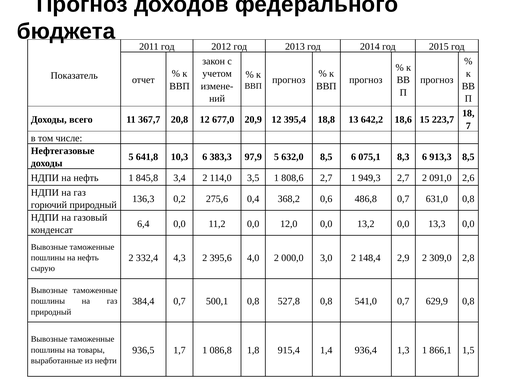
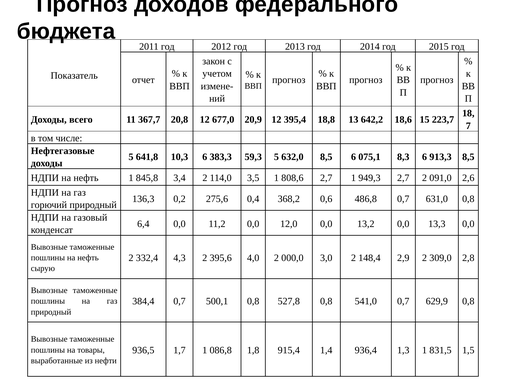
97,9: 97,9 -> 59,3 (253, 157)
866,1: 866,1 -> 831,5 (440, 351)
